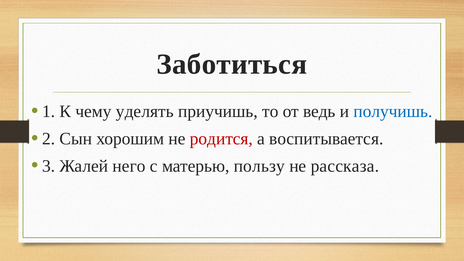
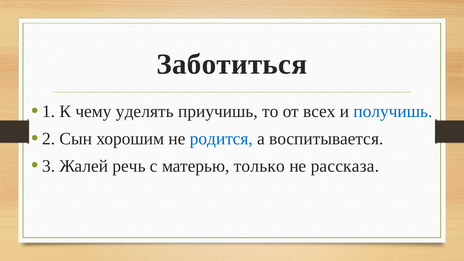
ведь: ведь -> всех (319, 111)
родится colour: red -> blue (221, 139)
него: него -> речь (129, 166)
пользу: пользу -> только (259, 166)
